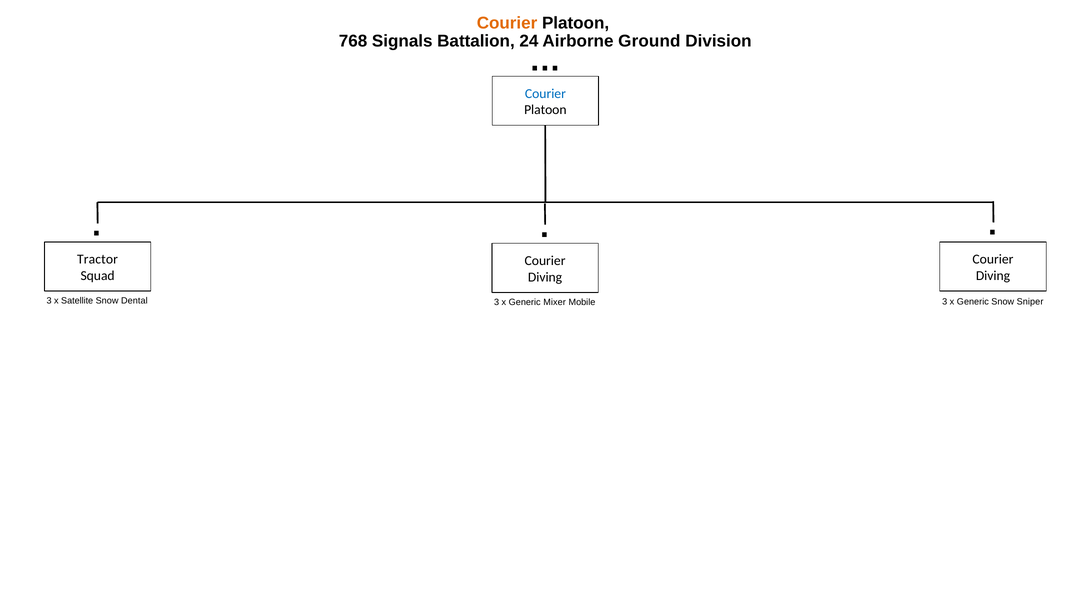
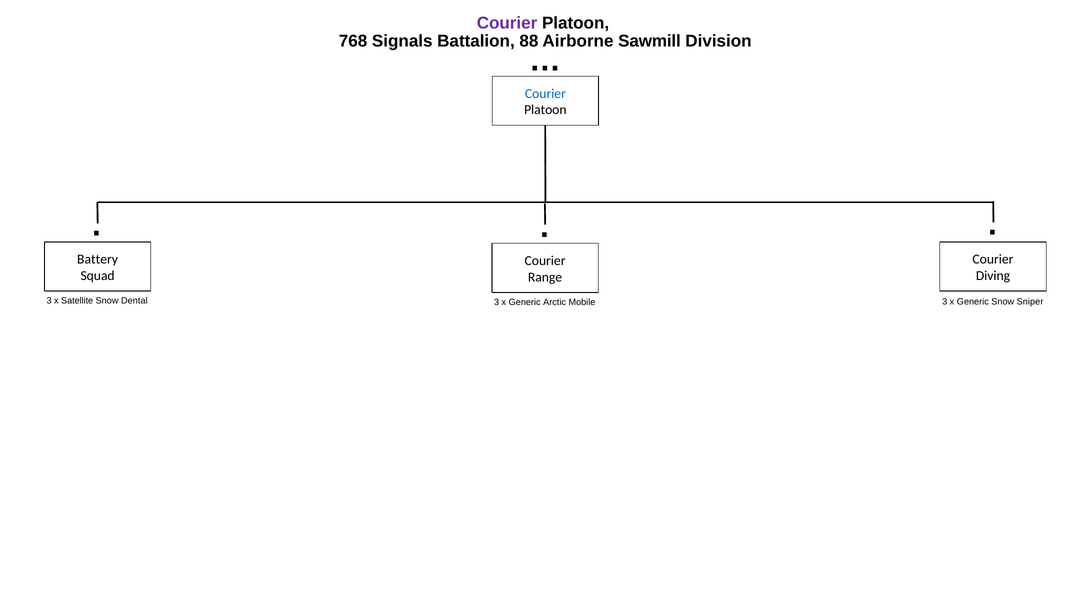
Courier colour: orange -> purple (507, 23)
24: 24 -> 88 (529, 41)
Ground: Ground -> Sawmill (650, 41)
Tractor: Tractor -> Battery (98, 259)
Diving: Diving -> Range (545, 277)
Mixer: Mixer -> Arctic (555, 302)
